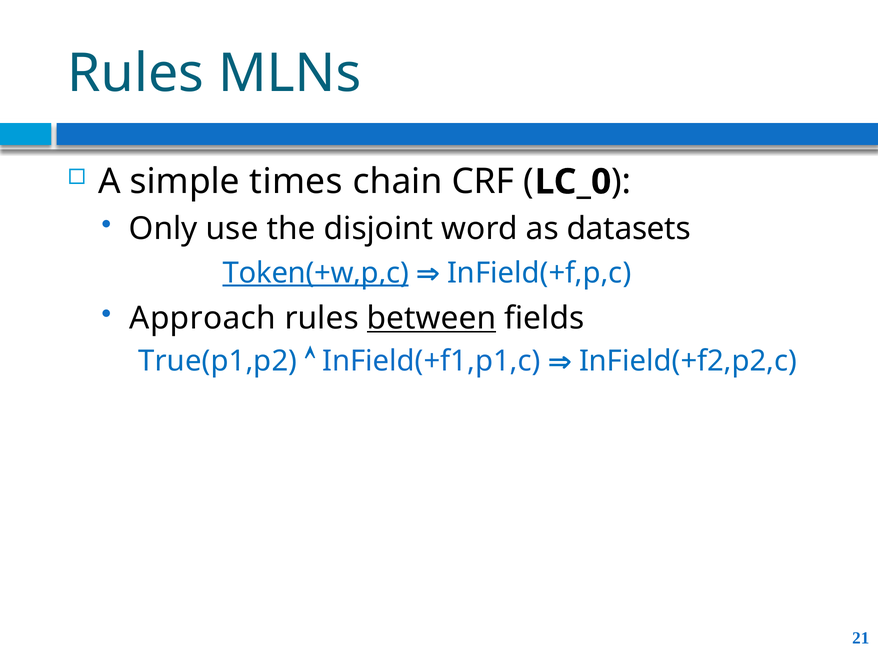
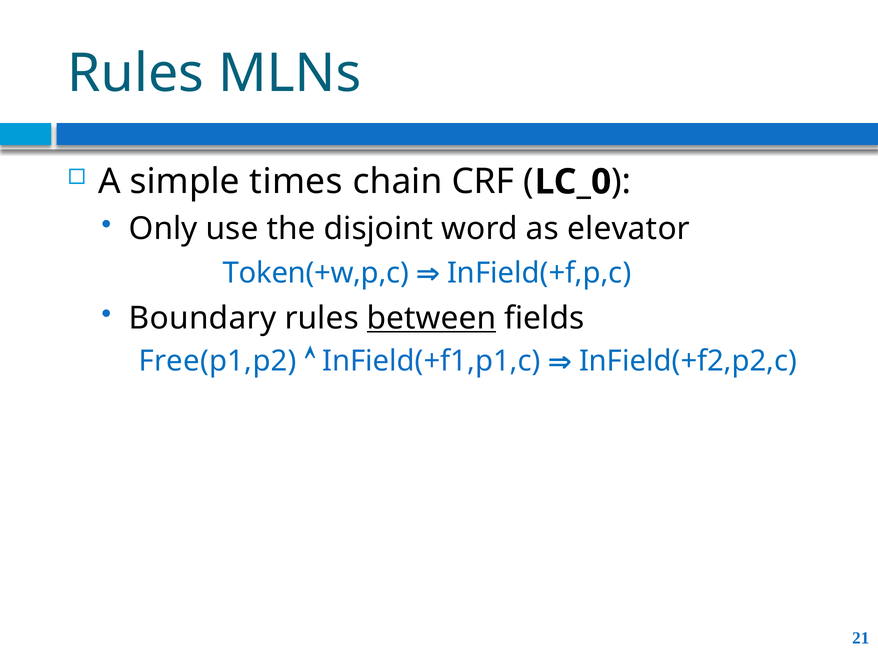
datasets: datasets -> elevator (629, 228)
Token(+w,p,c underline: present -> none (316, 273)
Approach: Approach -> Boundary (203, 318)
True(p1,p2: True(p1,p2 -> Free(p1,p2 (218, 361)
